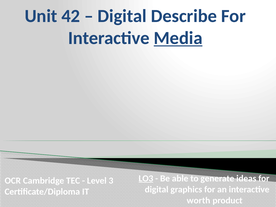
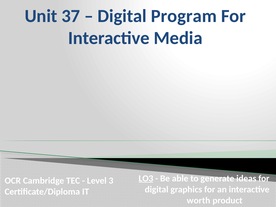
42: 42 -> 37 (71, 16)
Describe: Describe -> Program (184, 16)
Media underline: present -> none (178, 38)
